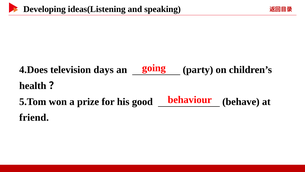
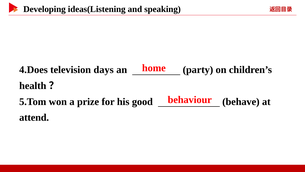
going: going -> home (154, 68)
friend: friend -> attend (34, 117)
